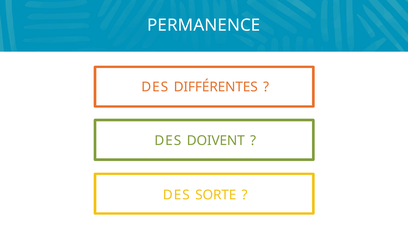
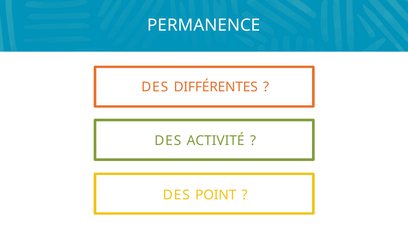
DOIVENT: DOIVENT -> ACTIVITÉ (216, 141)
SORTE: SORTE -> POINT (216, 195)
